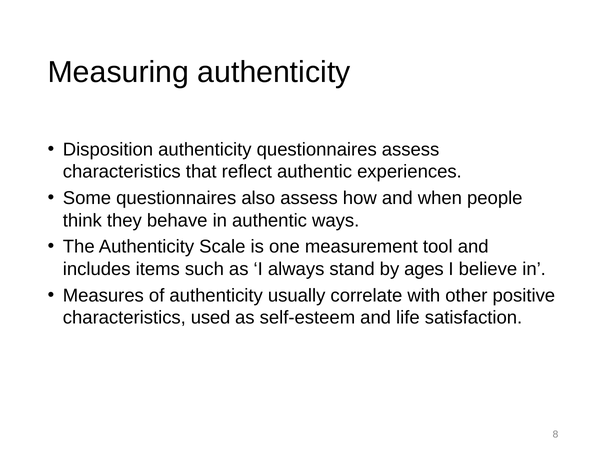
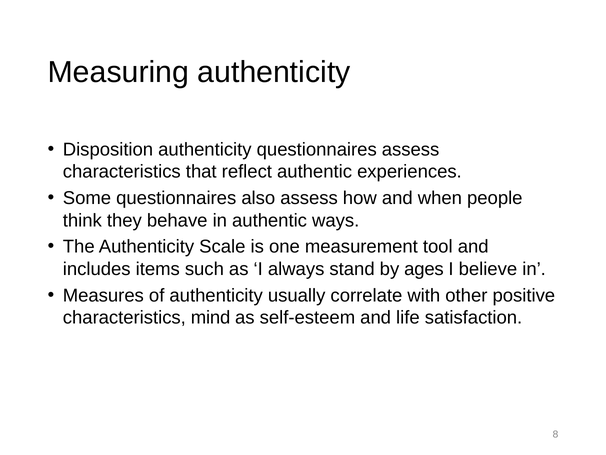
used: used -> mind (211, 317)
